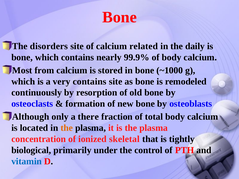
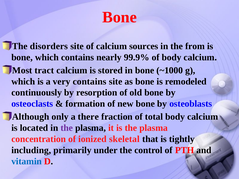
related: related -> sources (144, 46)
daily: daily -> from (195, 46)
from: from -> tract (44, 70)
the colour: orange -> purple (67, 128)
biological: biological -> including (31, 150)
